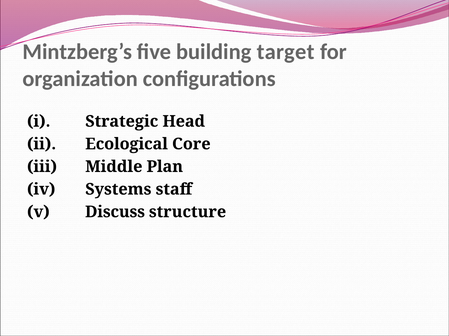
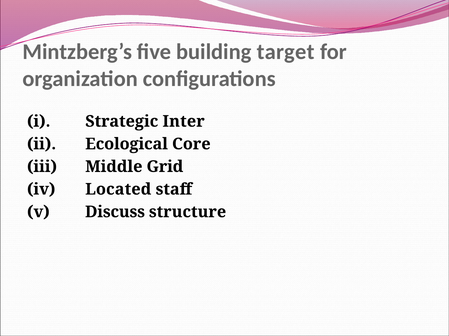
Head: Head -> Inter (184, 122)
Plan: Plan -> Grid (165, 167)
Systems: Systems -> Located (118, 190)
